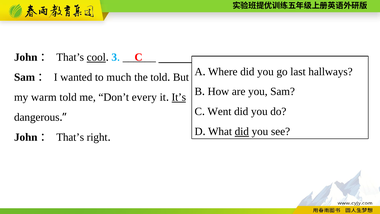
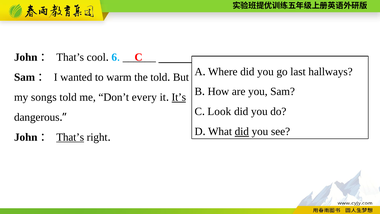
cool underline: present -> none (96, 57)
3: 3 -> 6 (114, 57)
much: much -> warm (119, 77)
warm: warm -> songs (44, 97)
Went: Went -> Look (219, 111)
That’s underline: none -> present (70, 137)
